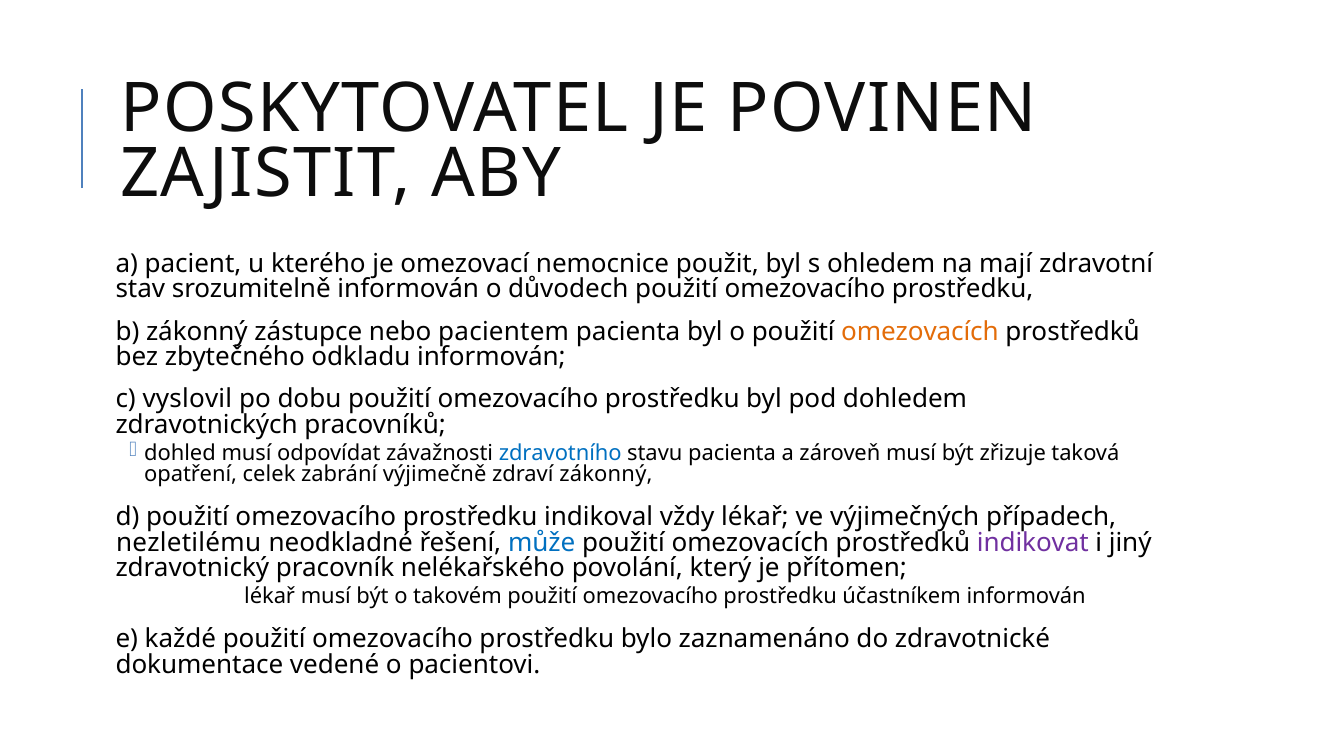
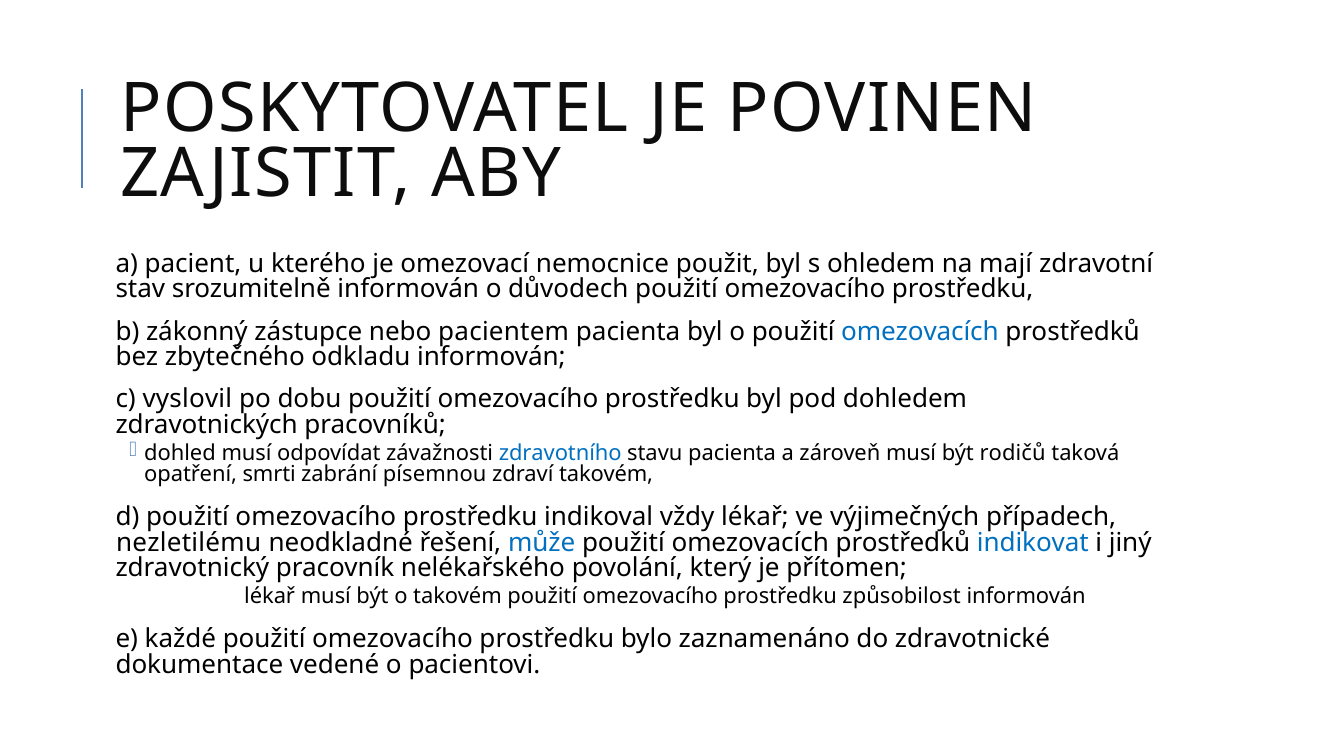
omezovacích colour: orange -> blue (920, 331)
zřizuje: zřizuje -> rodičů (1013, 453)
celek: celek -> smrti (269, 474)
výjimečně: výjimečně -> písemnou (435, 474)
zdraví zákonný: zákonný -> takovém (606, 474)
indikovat colour: purple -> blue (1033, 542)
účastníkem: účastníkem -> způsobilost (902, 596)
